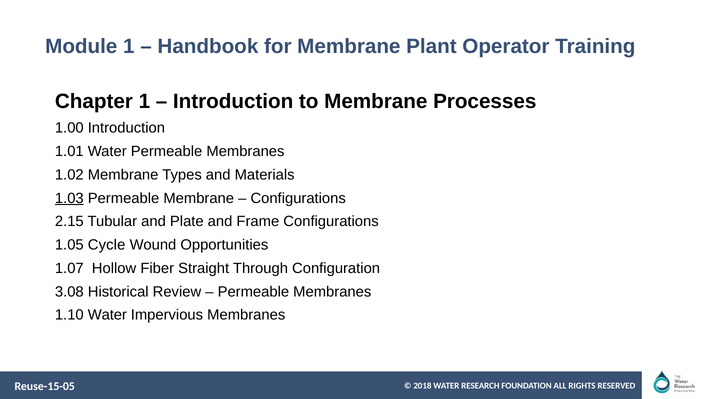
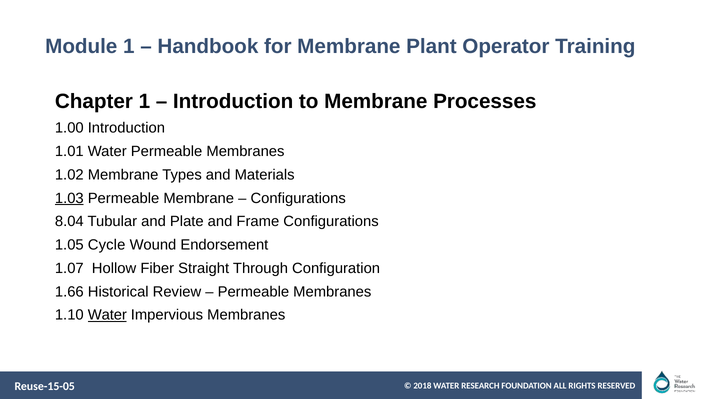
2.15: 2.15 -> 8.04 (69, 221)
Opportunities: Opportunities -> Endorsement (224, 245)
3.08: 3.08 -> 1.66 (69, 292)
Water underline: none -> present (107, 315)
